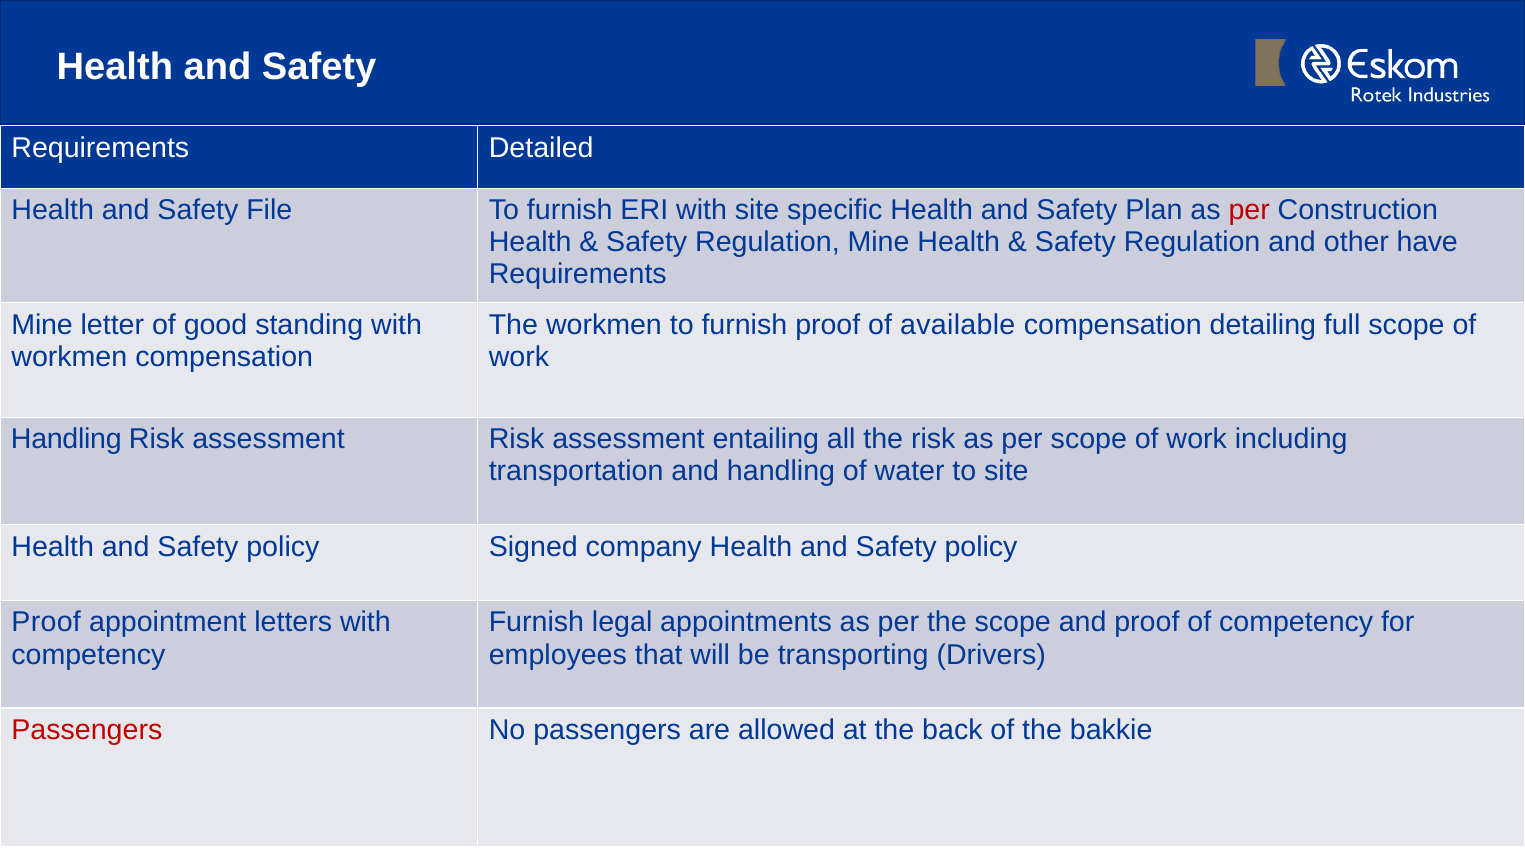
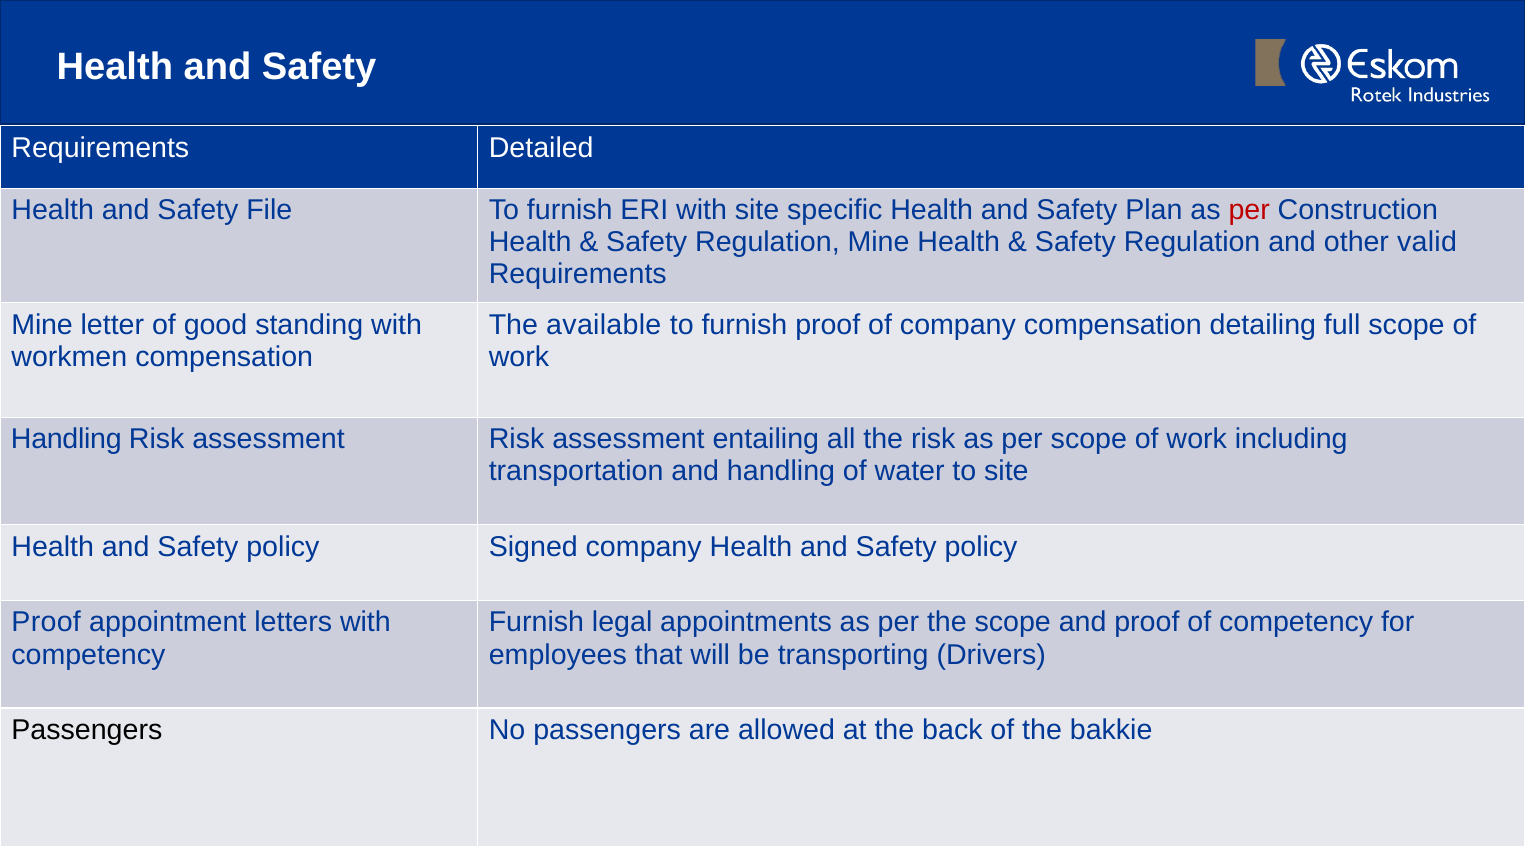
have: have -> valid (1427, 242)
The workmen: workmen -> available (604, 325)
of available: available -> company (958, 325)
Passengers colour: red -> black (87, 730)
